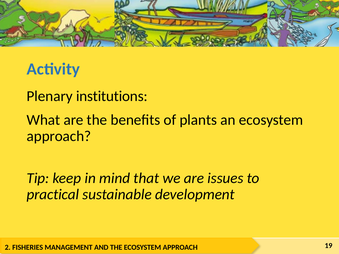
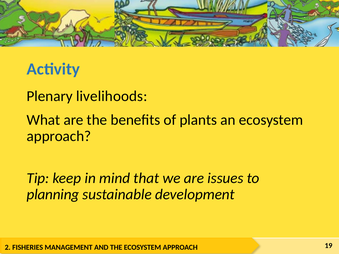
institutions: institutions -> livelihoods (112, 96)
practical: practical -> planning (53, 195)
